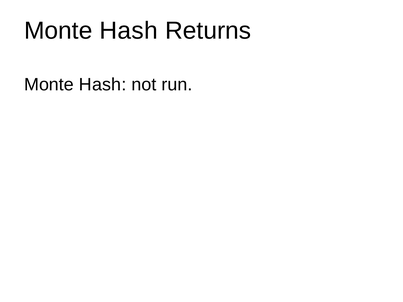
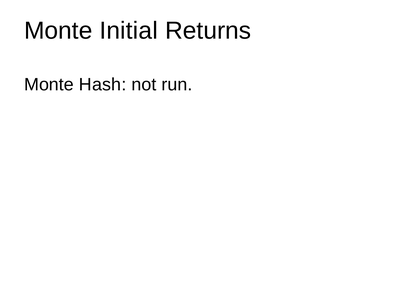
Hash: Hash -> Initial (129, 31)
